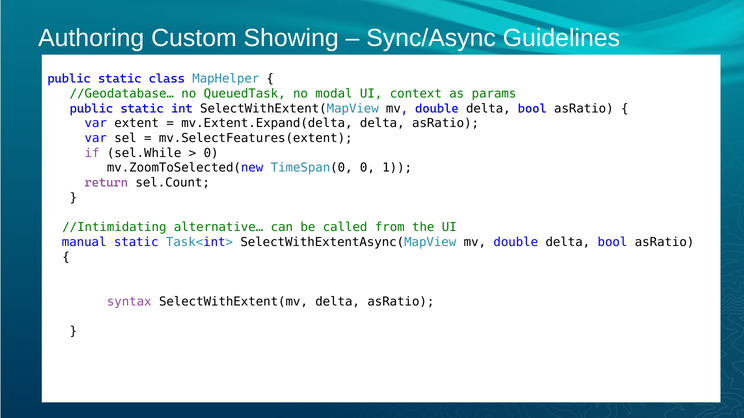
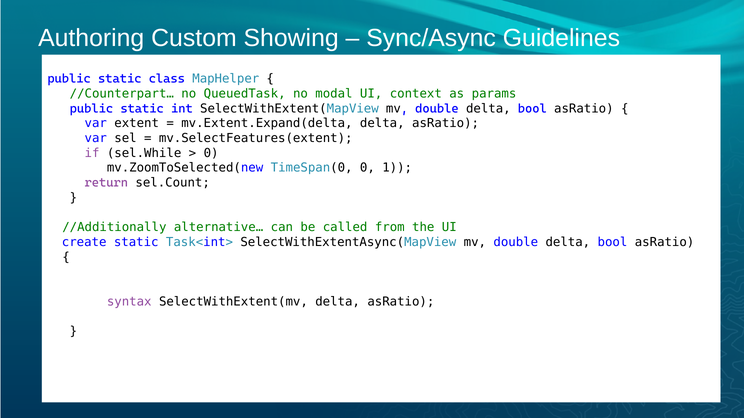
//Geodatabase…: //Geodatabase… -> //Counterpart… (122, 94)
//Intimidating: //Intimidating -> //Additionally (114, 228)
manual: manual -> create (84, 242)
